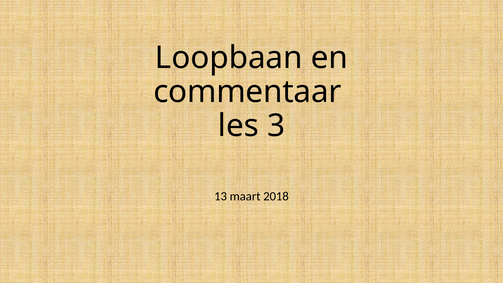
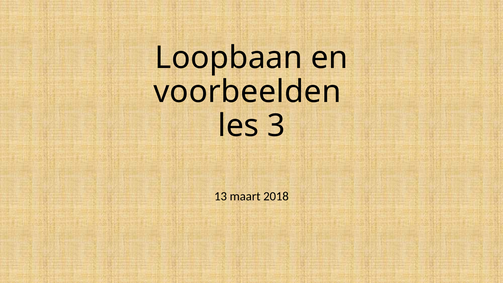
commentaar: commentaar -> voorbeelden (247, 92)
